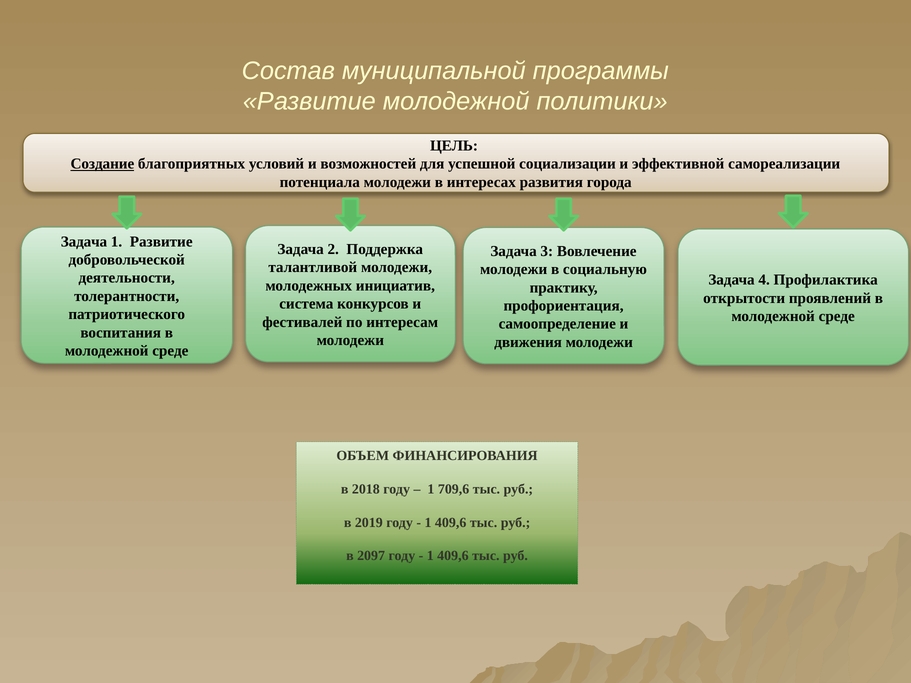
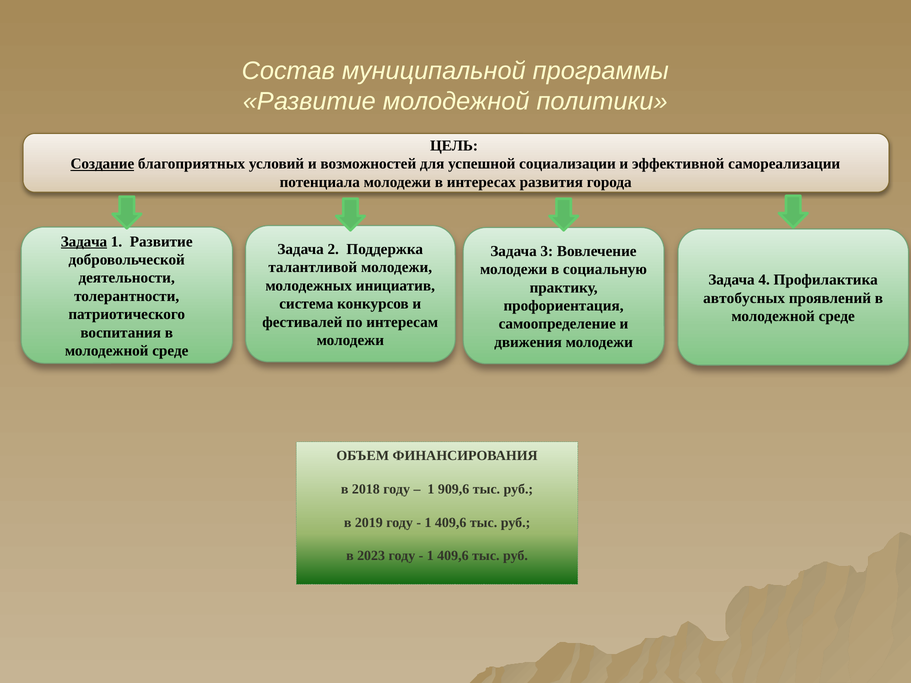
Задача underline: none -> present (84, 242)
открытости: открытости -> автобусных (744, 298)
709,6: 709,6 -> 909,6 (454, 489)
2097: 2097 -> 2023 (371, 556)
